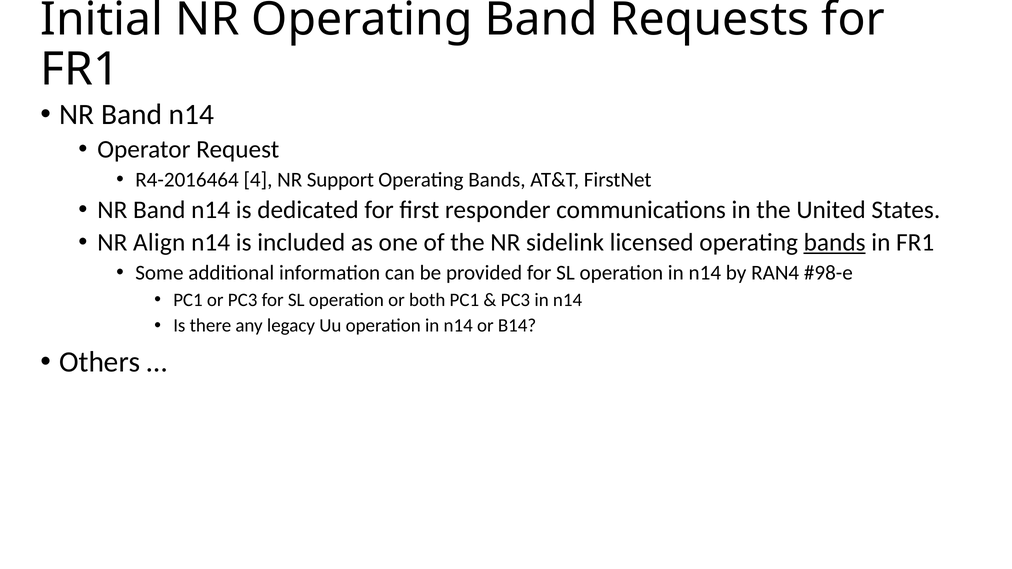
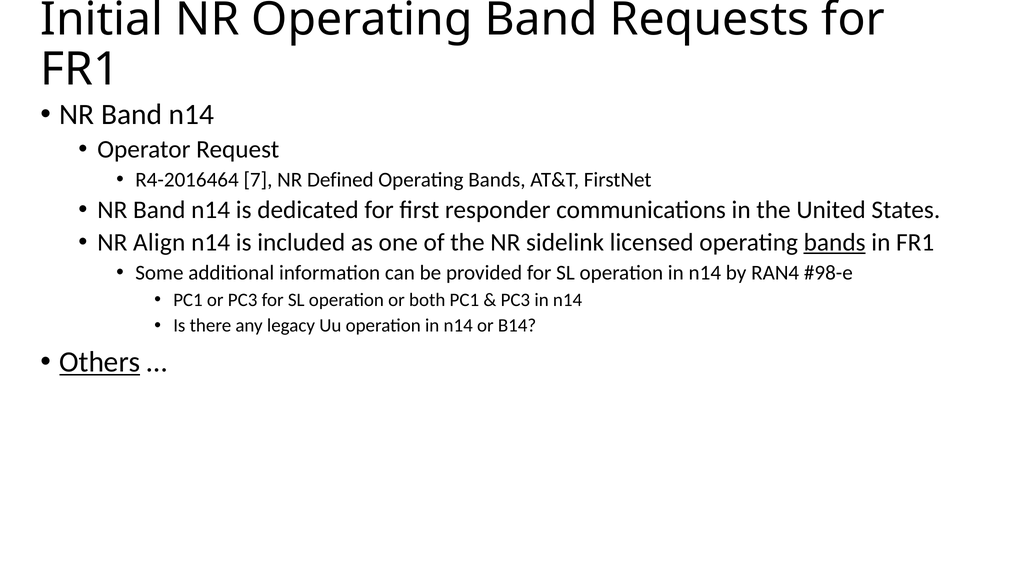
4: 4 -> 7 (258, 180)
Support: Support -> Defined (340, 180)
Others underline: none -> present (100, 362)
